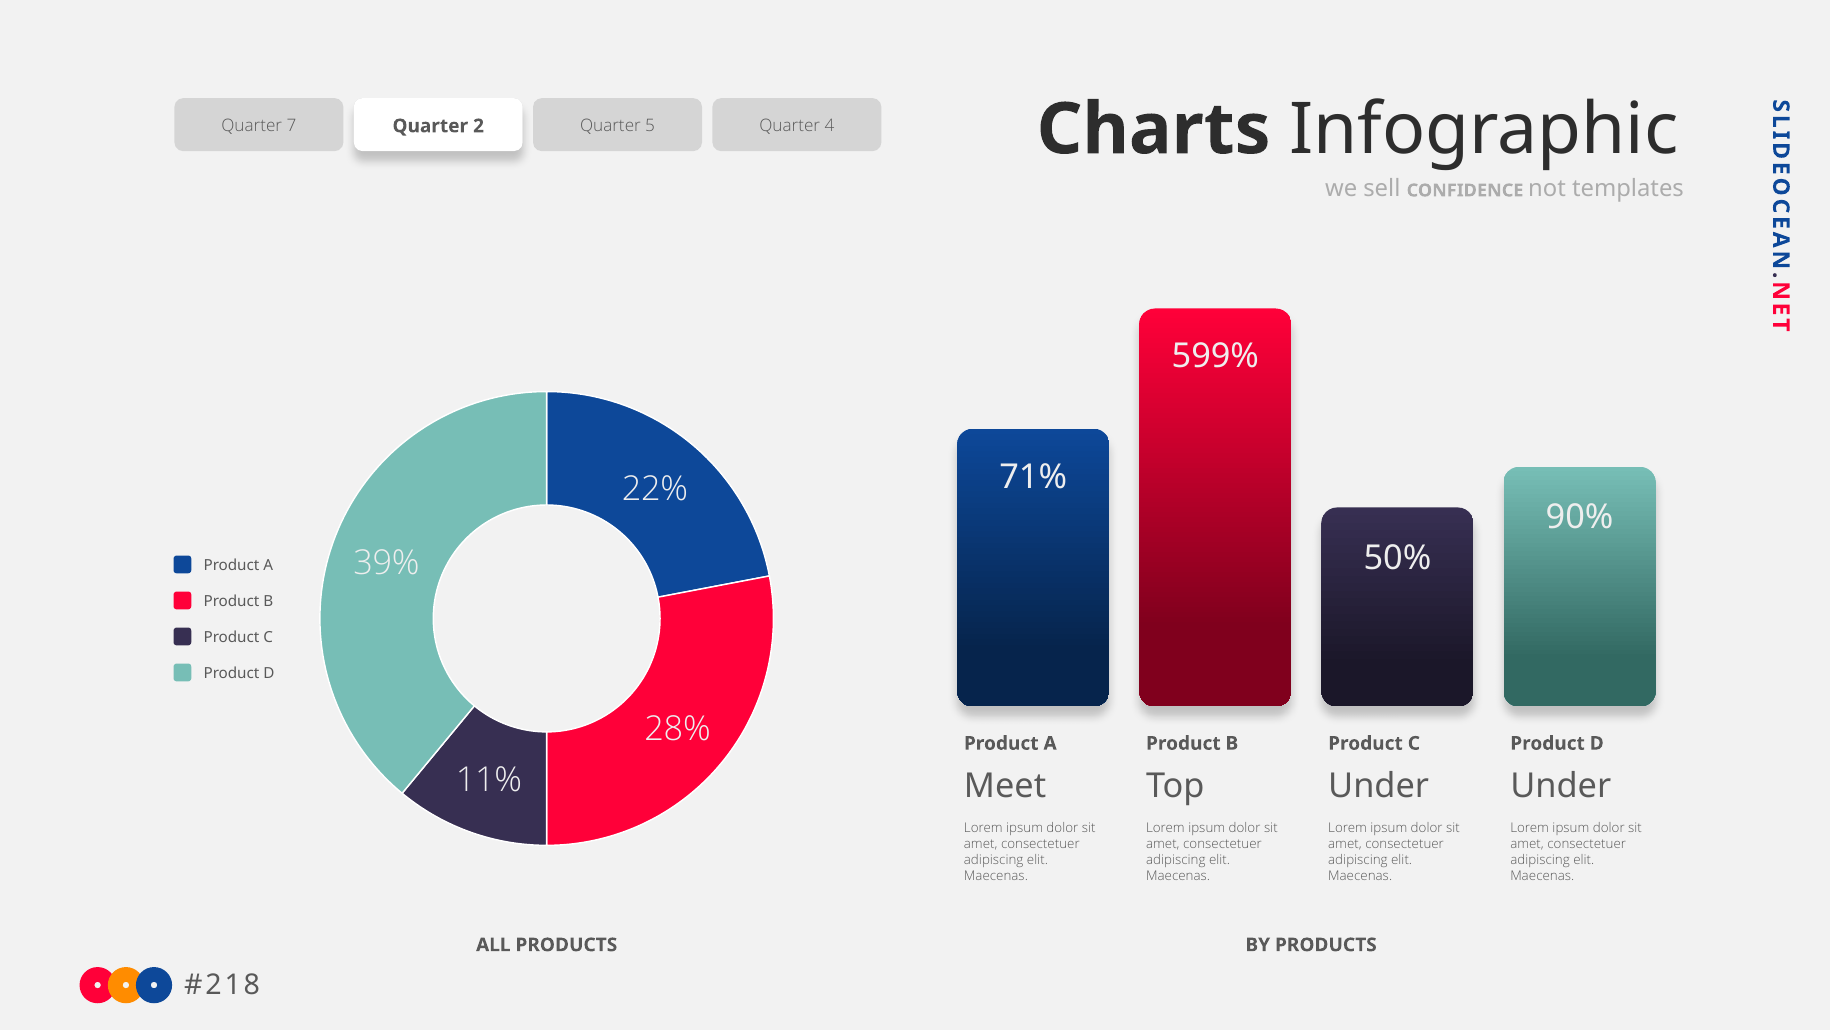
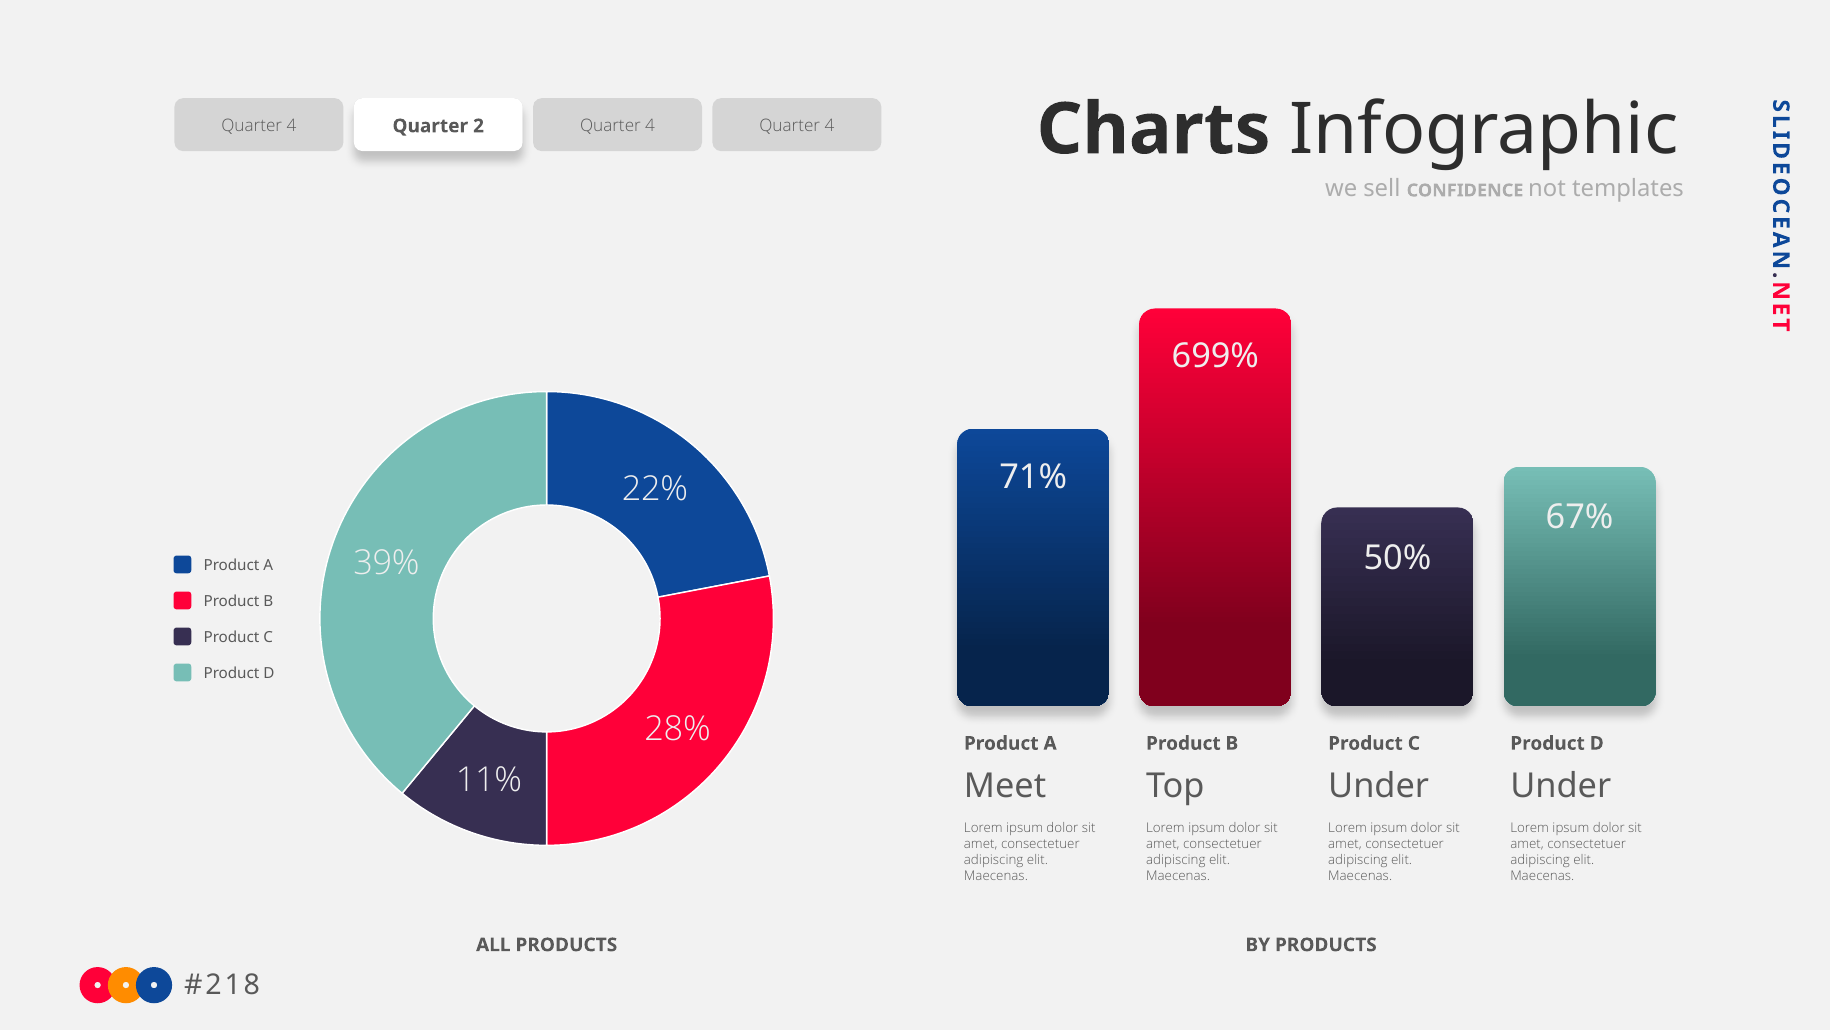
7: 7 -> 4 (291, 126)
5: 5 -> 4 (650, 126)
599%: 599% -> 699% (1215, 356)
90%: 90% -> 67% (1580, 517)
